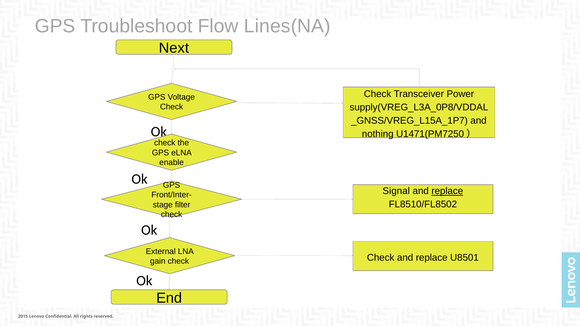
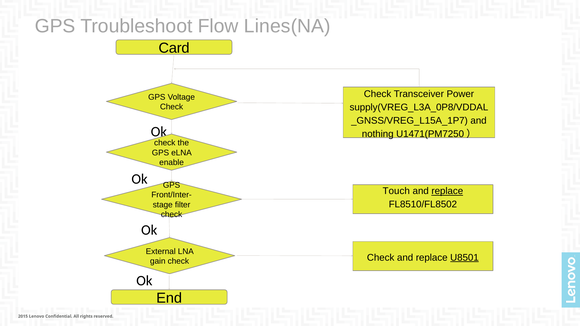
Next: Next -> Card (174, 48)
Signal: Signal -> Touch (396, 191)
U8501 underline: none -> present (464, 258)
